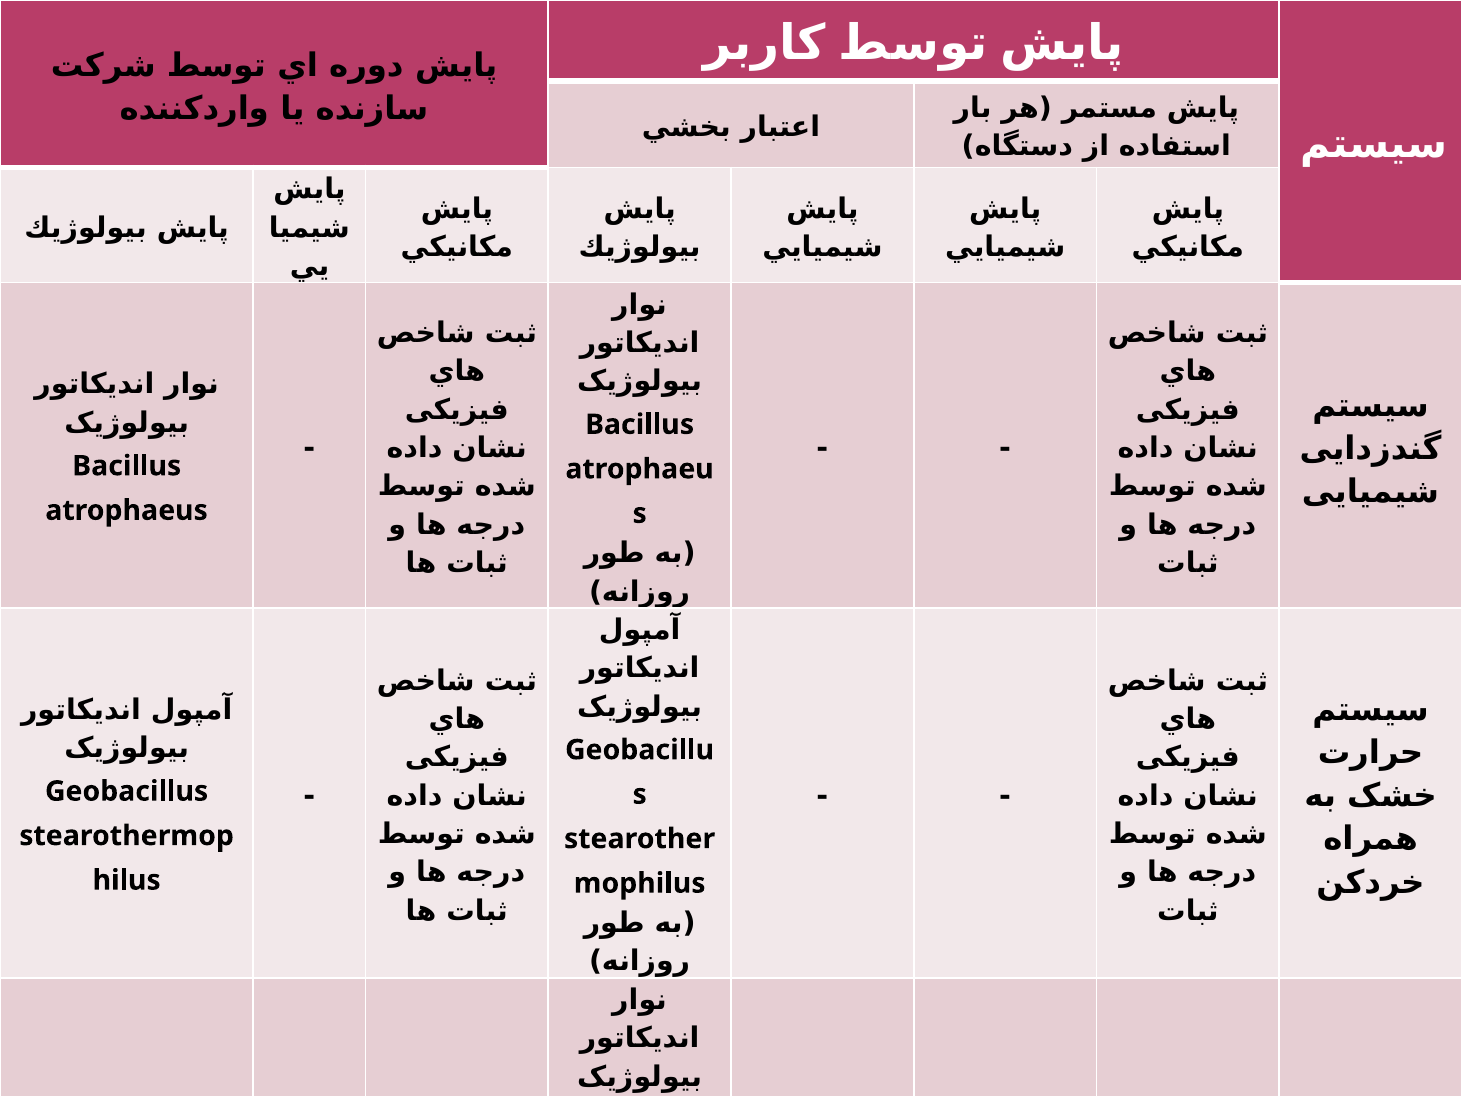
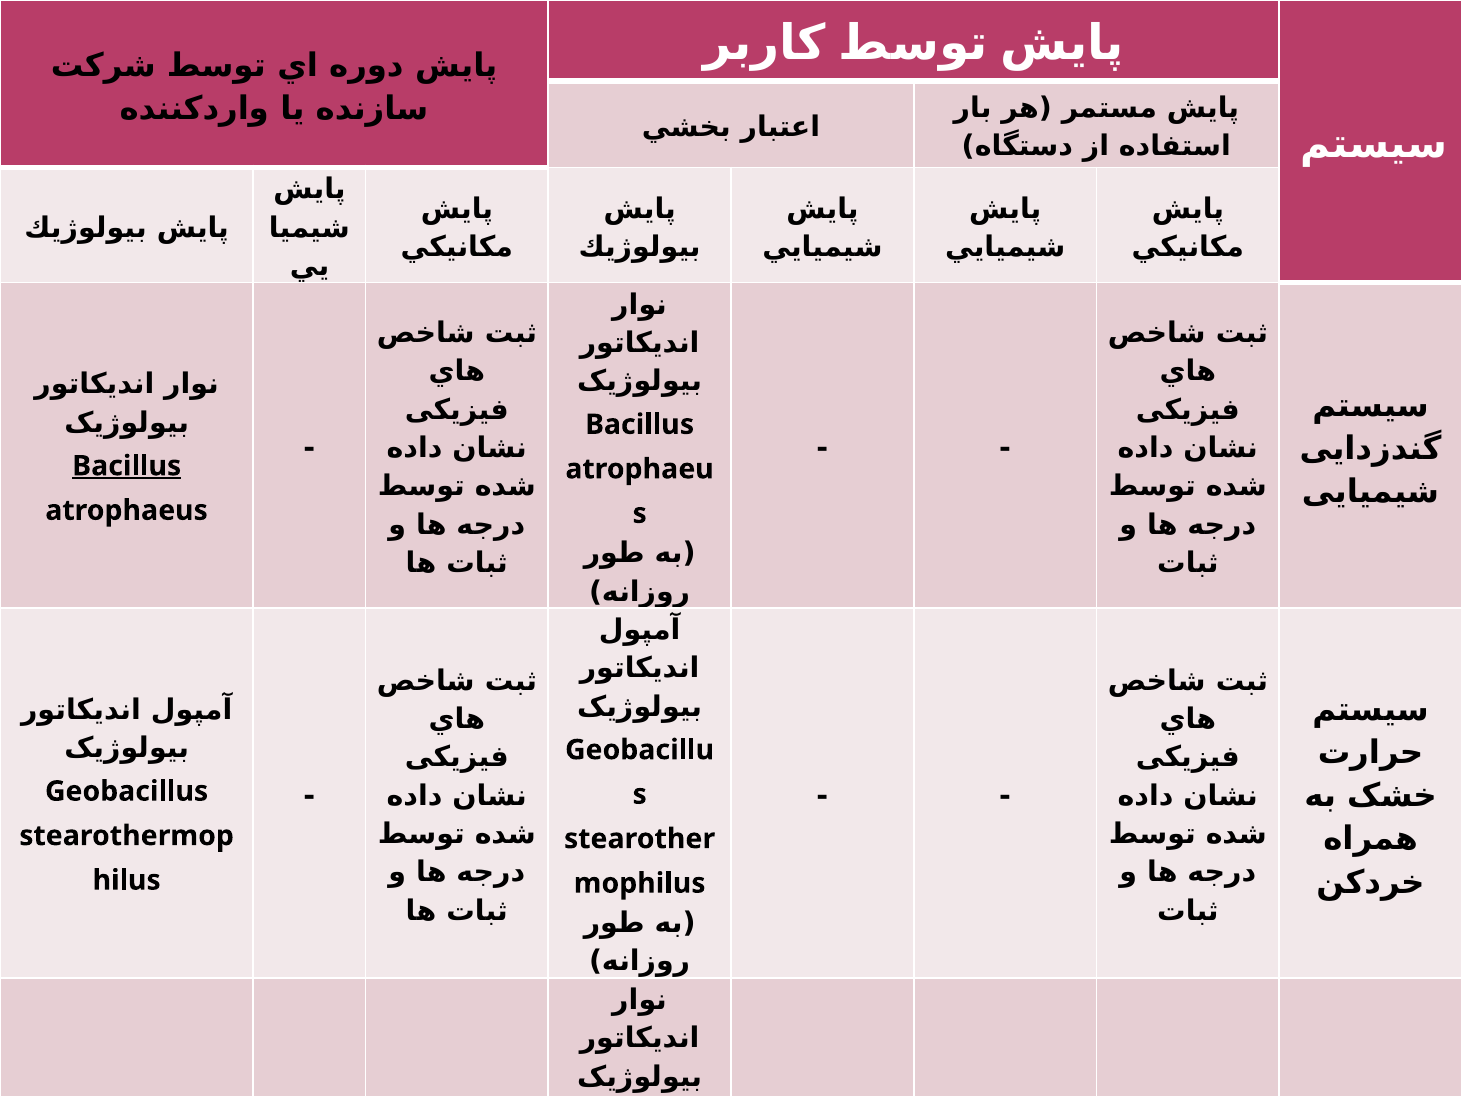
Bacillus underline: none -> present (127, 466)
